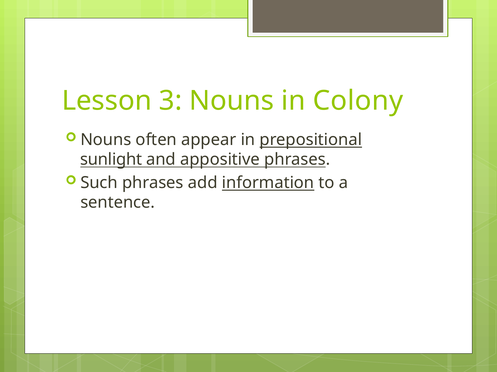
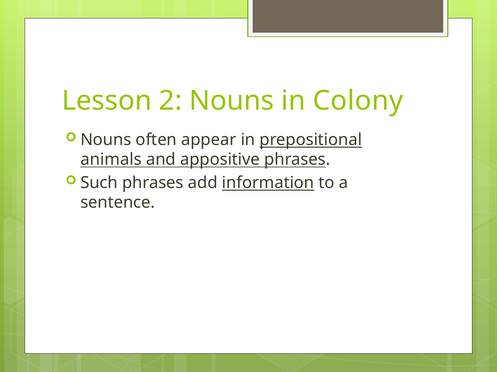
3: 3 -> 2 (171, 101)
sunlight: sunlight -> animals (111, 160)
